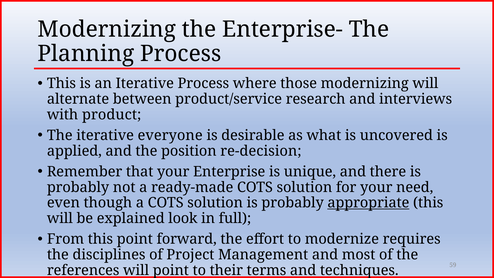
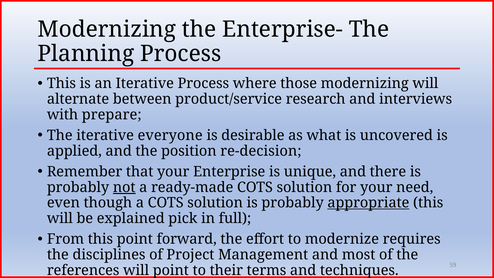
product: product -> prepare (112, 115)
not underline: none -> present (124, 187)
look: look -> pick (183, 218)
